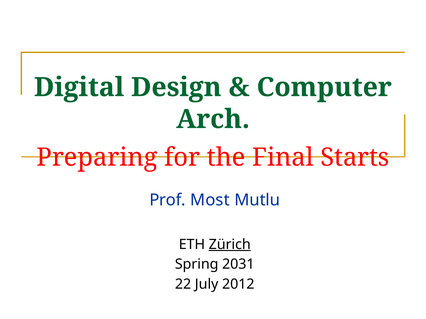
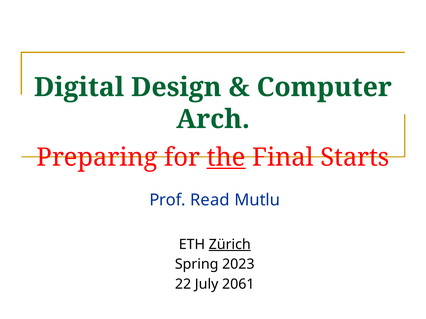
the underline: none -> present (226, 158)
Most: Most -> Read (210, 200)
2031: 2031 -> 2023 (238, 265)
2012: 2012 -> 2061 (238, 285)
